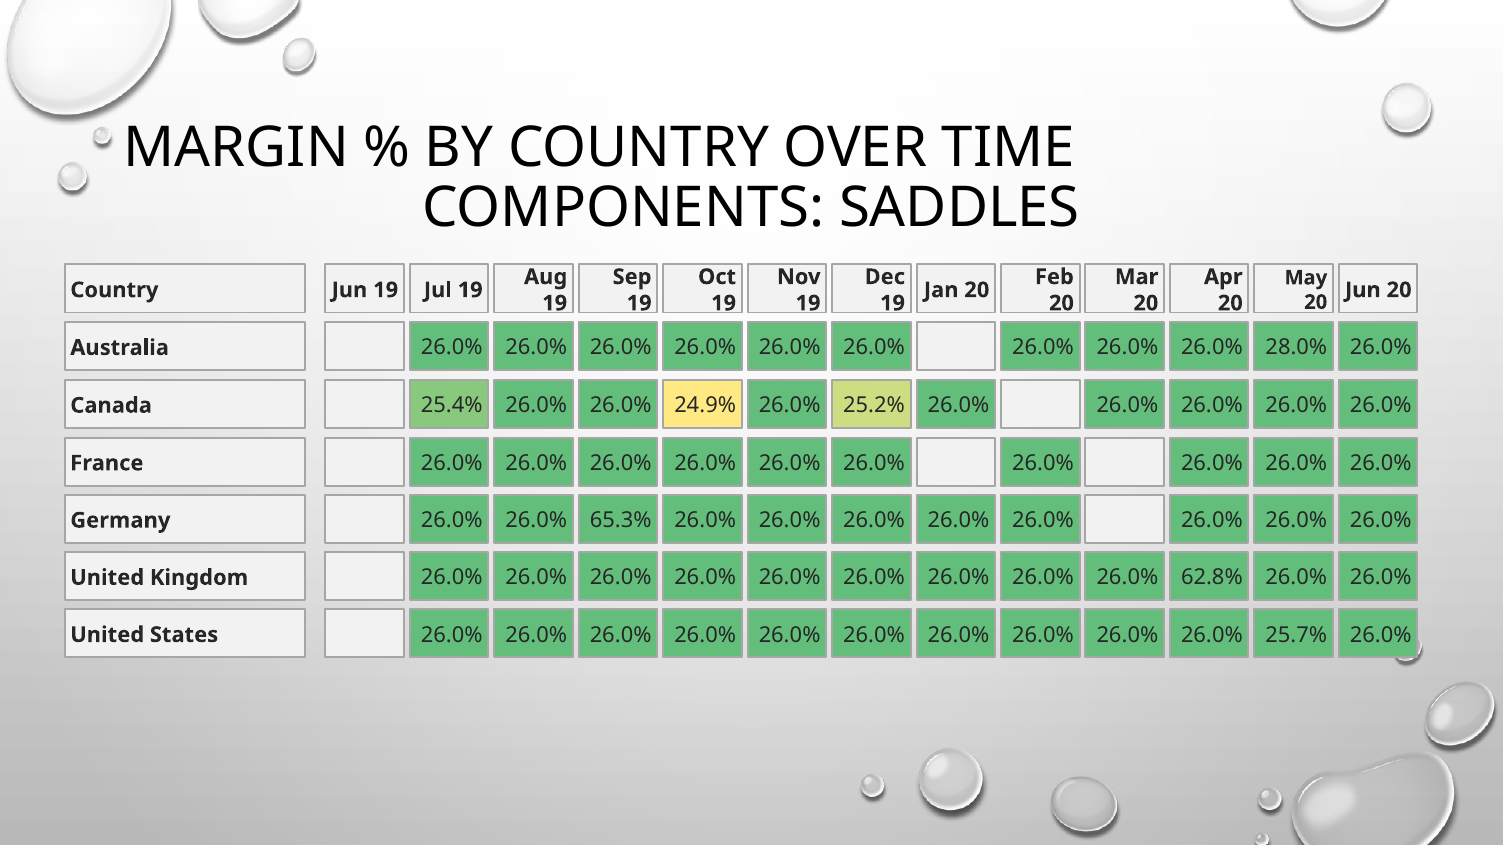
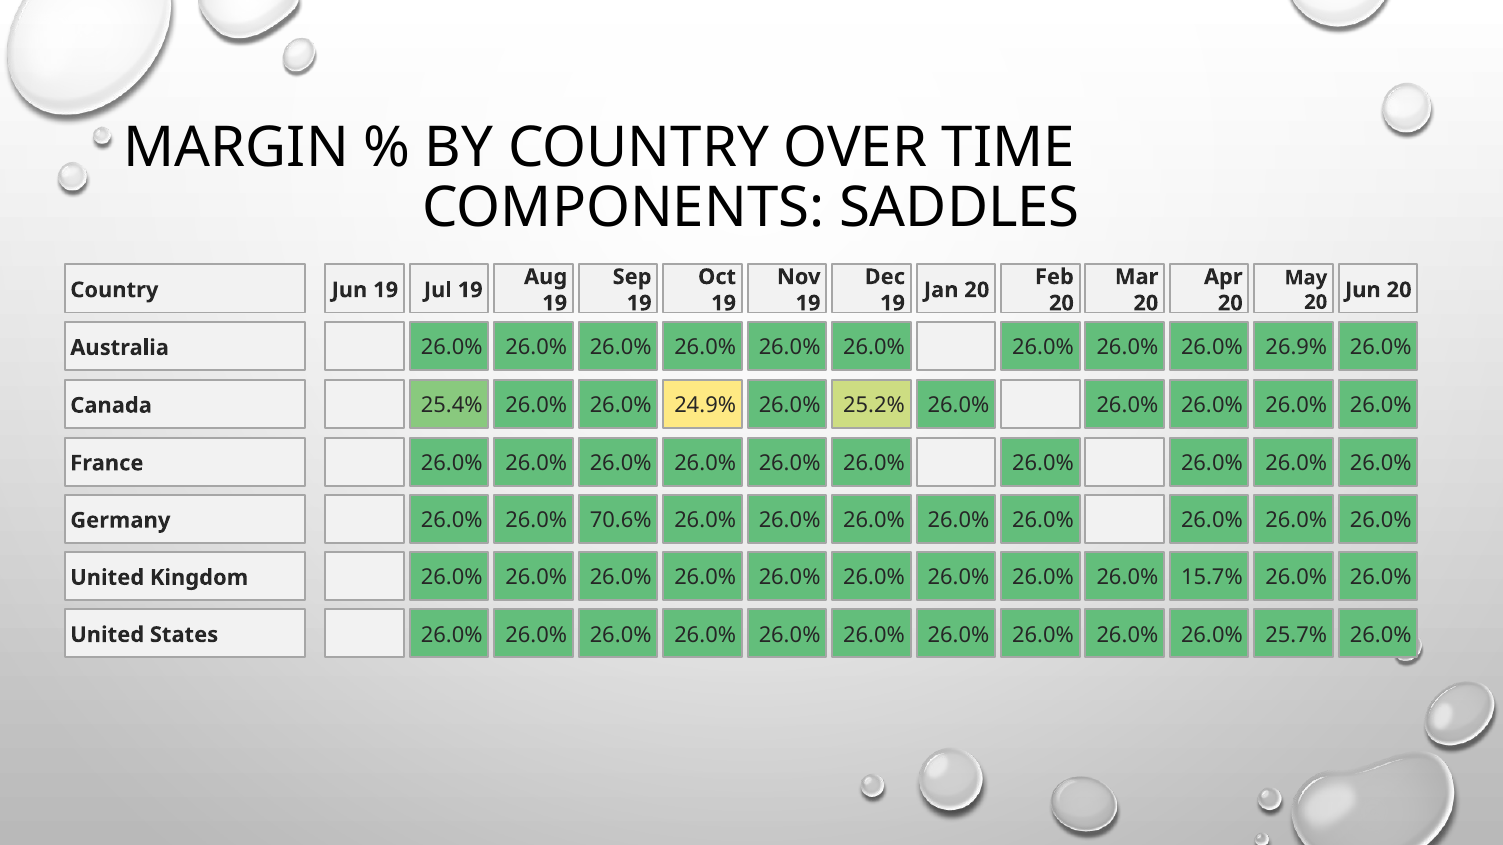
28.0%: 28.0% -> 26.9% (1296, 348)
65.3%: 65.3% -> 70.6% (621, 521)
62.8%: 62.8% -> 15.7% (1212, 578)
